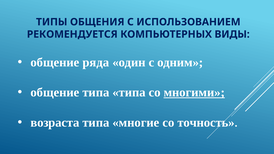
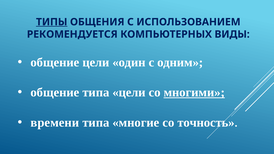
ТИПЫ underline: none -> present (52, 22)
общение ряда: ряда -> цели (96, 62)
типа типа: типа -> цели (129, 93)
возраста: возраста -> времени (55, 123)
